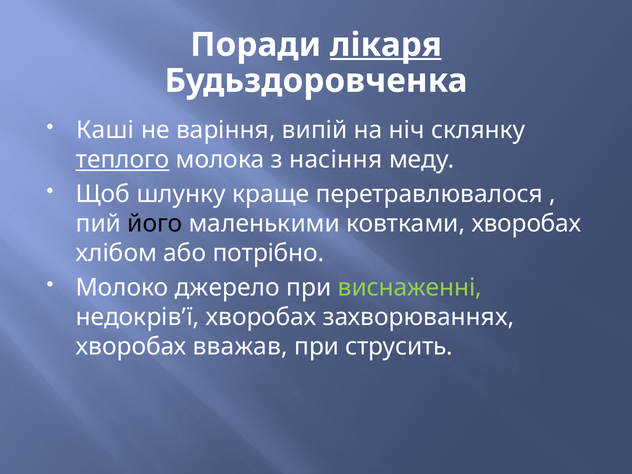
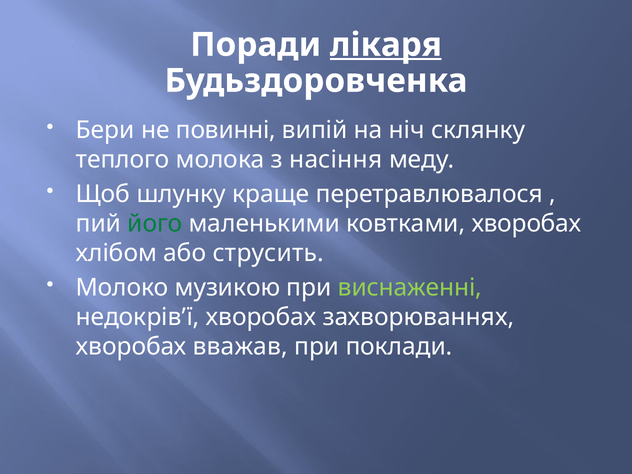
Каші: Каші -> Бери (105, 130)
варіння: варіння -> повинні (226, 130)
теплого underline: present -> none (123, 160)
його colour: black -> green (155, 224)
потрібно: потрібно -> струсить (268, 253)
джерело: джерело -> музикою (228, 288)
струсить: струсить -> поклади (399, 347)
